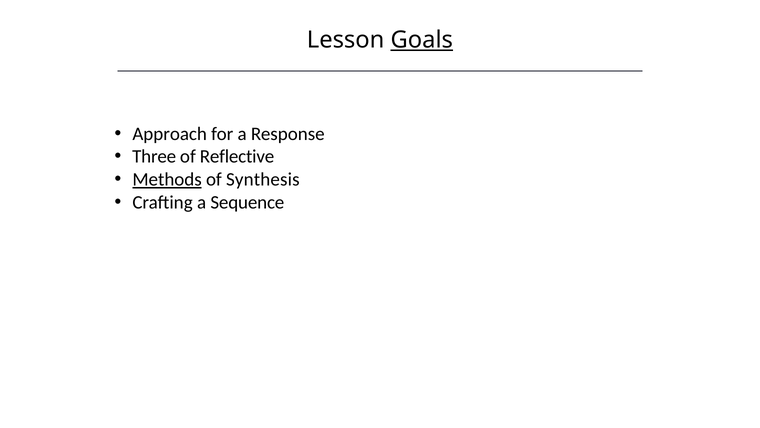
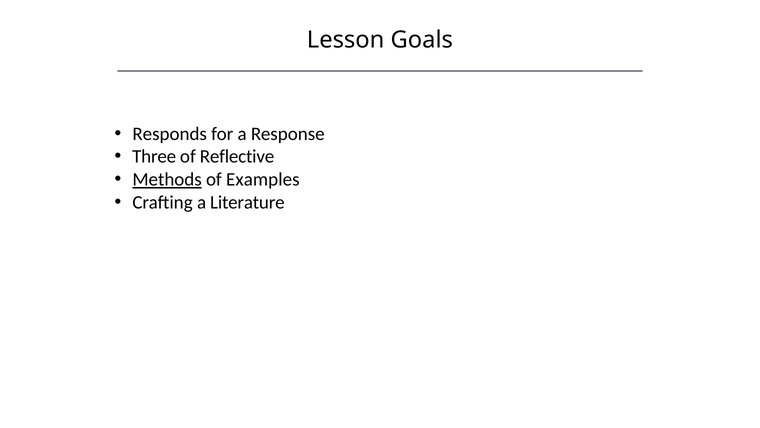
Goals underline: present -> none (422, 40)
Approach: Approach -> Responds (170, 134)
Synthesis: Synthesis -> Examples (263, 179)
Sequence: Sequence -> Literature (247, 202)
